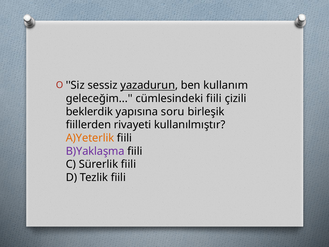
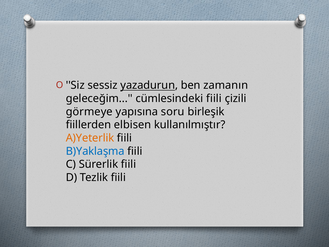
kullanım: kullanım -> zamanın (226, 85)
beklerdik: beklerdik -> görmeye (89, 112)
rivayeti: rivayeti -> elbisen (133, 125)
B)Yaklaşma colour: purple -> blue (95, 151)
